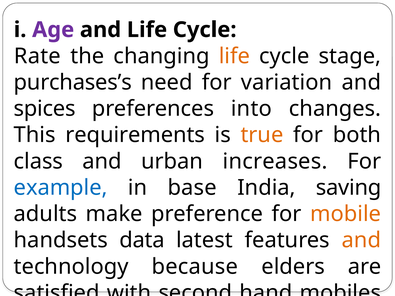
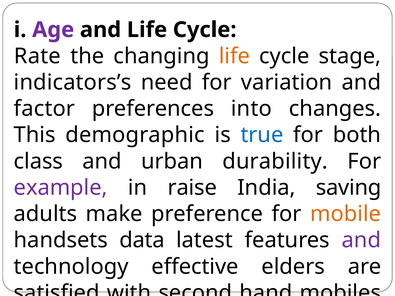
purchases’s: purchases’s -> indicators’s (73, 82)
spices: spices -> factor (44, 109)
requirements: requirements -> demographic (135, 135)
true colour: orange -> blue (262, 135)
increases: increases -> durability (275, 161)
example colour: blue -> purple (61, 188)
base: base -> raise (192, 188)
and colour: orange -> purple (361, 240)
because: because -> effective (195, 267)
